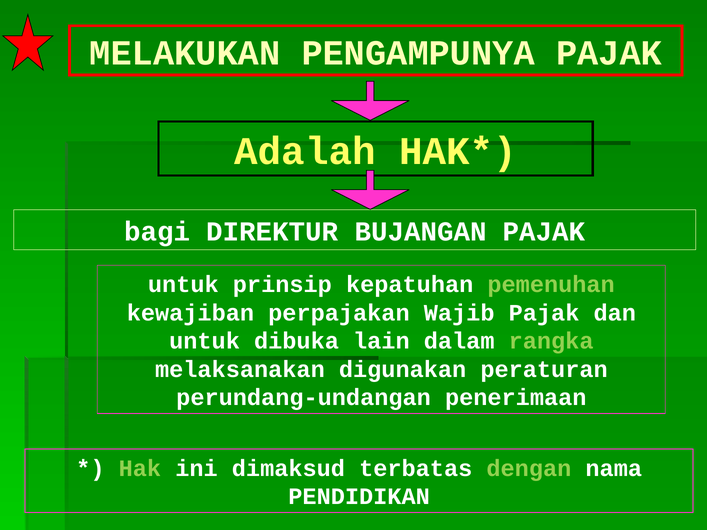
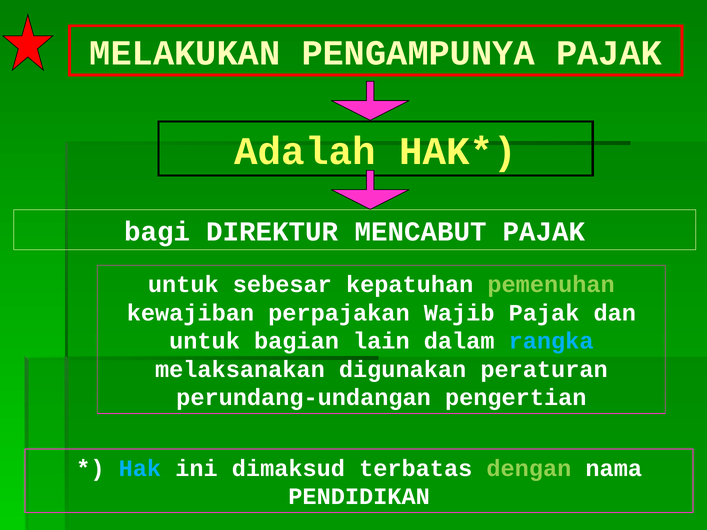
BUJANGAN: BUJANGAN -> MENCABUT (421, 232)
prinsip: prinsip -> sebesar (282, 285)
dibuka: dibuka -> bagian (296, 341)
rangka colour: light green -> light blue (551, 341)
penerimaan: penerimaan -> pengertian (516, 398)
Hak colour: light green -> light blue (140, 469)
